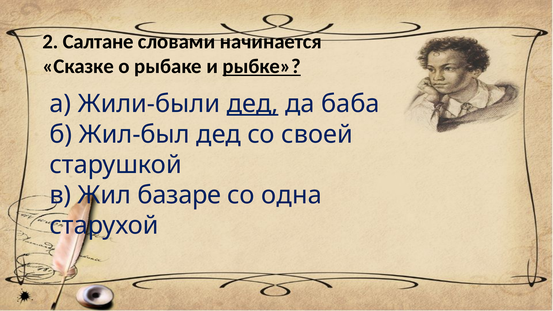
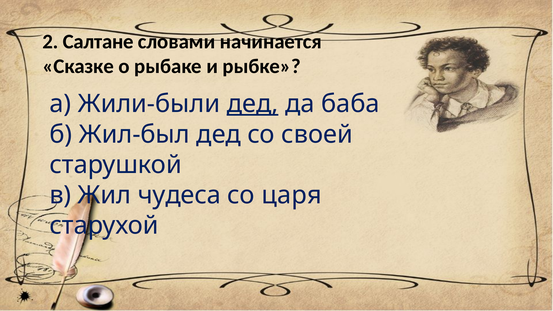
рыбке underline: present -> none (262, 66)
базаре: базаре -> чудеса (179, 195)
одна: одна -> царя (292, 195)
